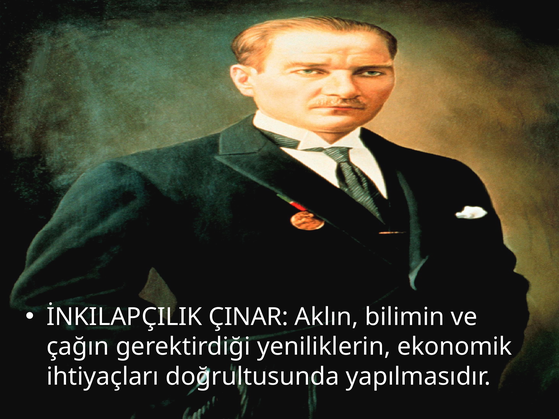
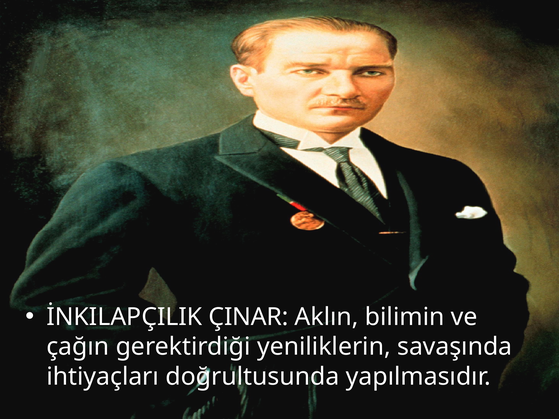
ekonomik: ekonomik -> savaşında (455, 347)
